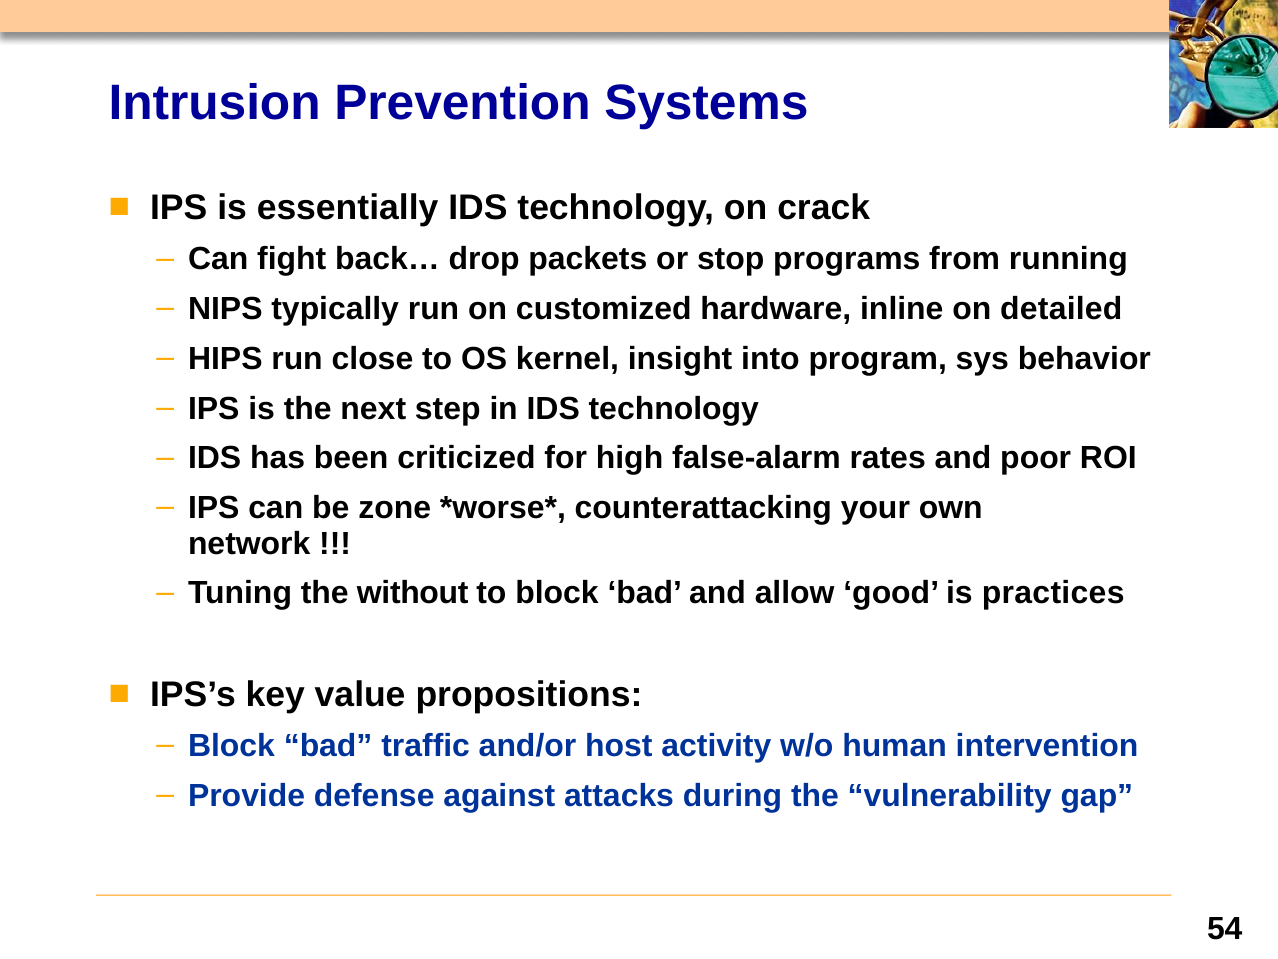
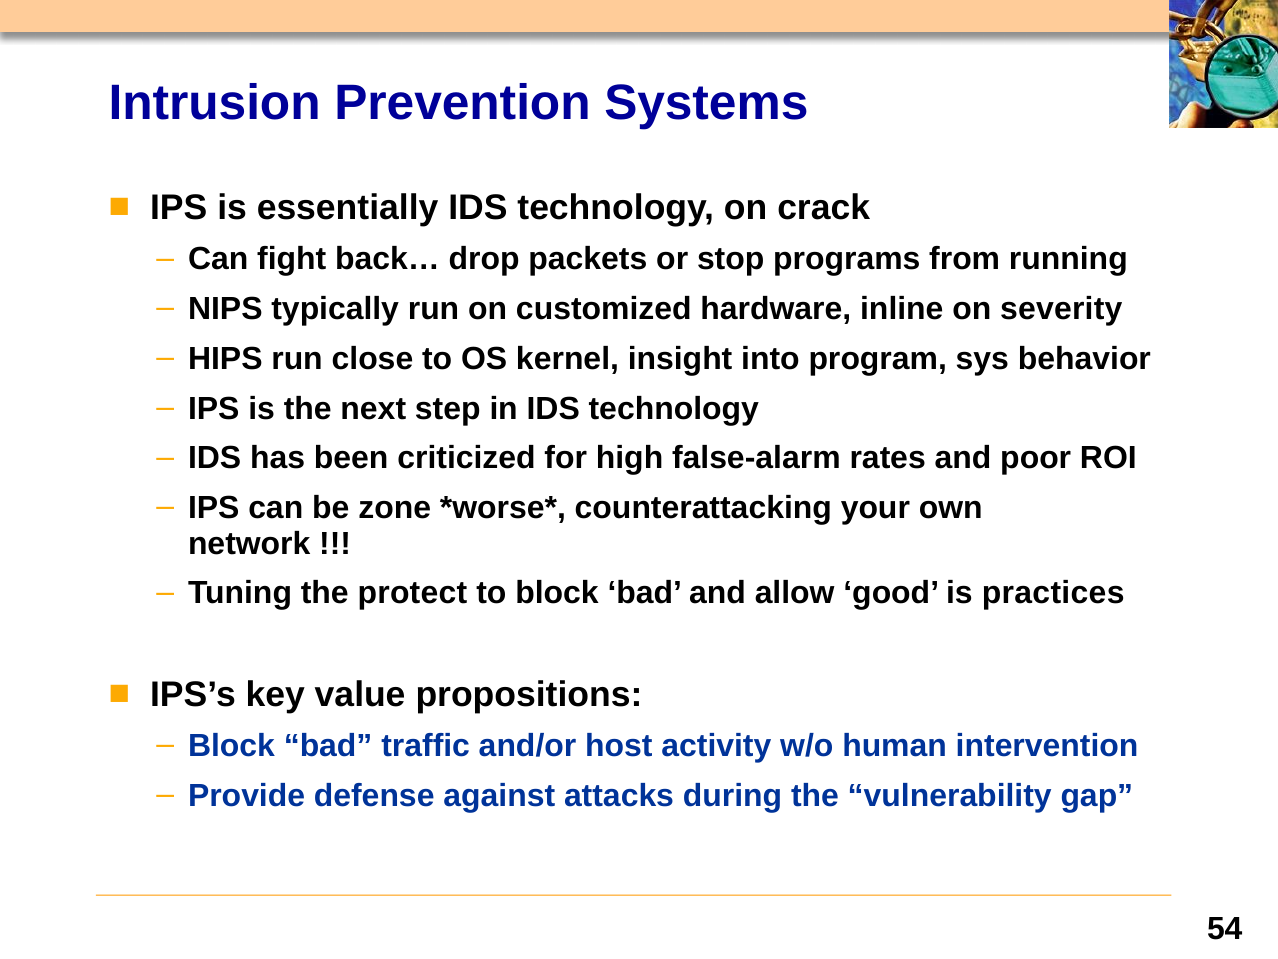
detailed: detailed -> severity (1061, 309)
without: without -> protect (412, 593)
